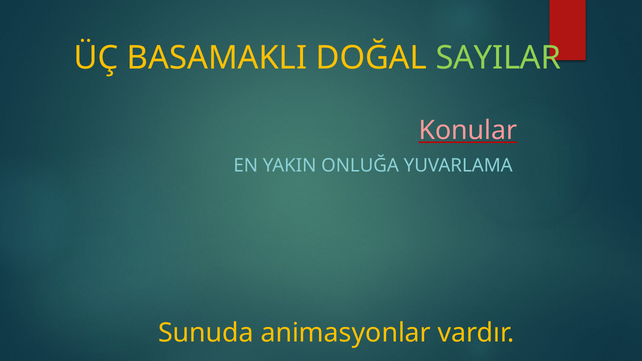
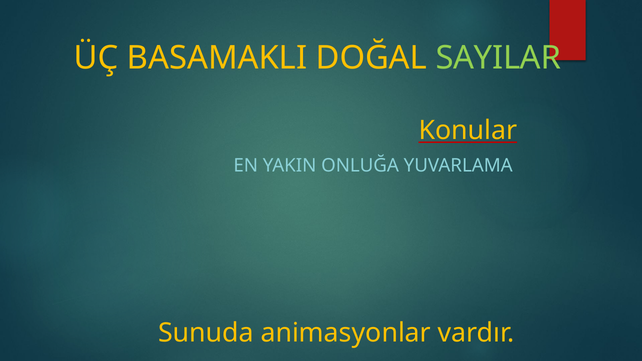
Konular colour: pink -> yellow (468, 130)
